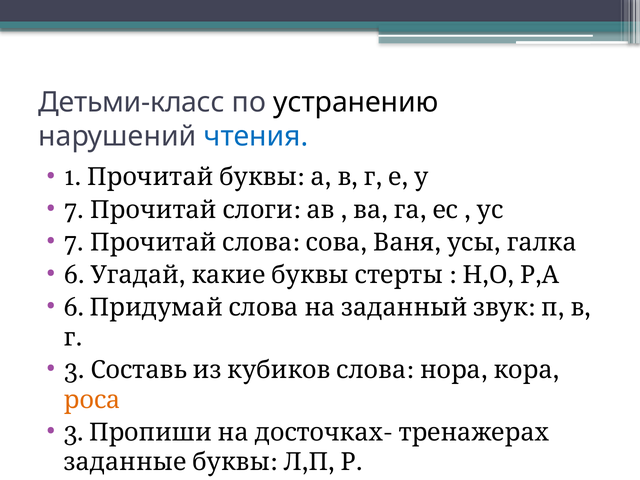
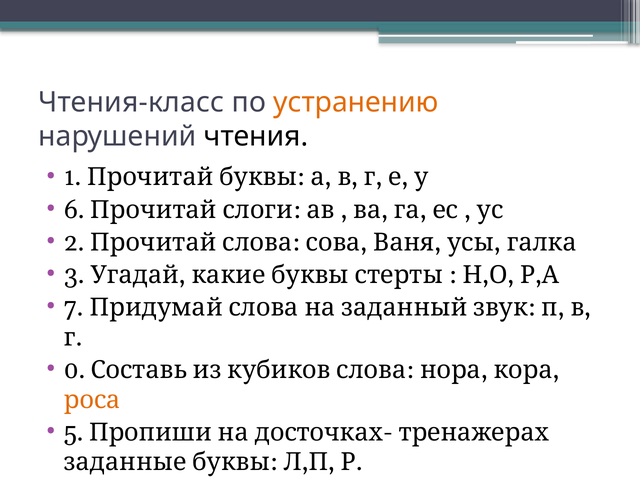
Детьми-класс: Детьми-класс -> Чтения-класс (131, 102)
устранению colour: black -> orange (356, 102)
чтения colour: blue -> black (256, 136)
7: 7 -> 6 (74, 210)
7: 7 -> 2 (74, 242)
6: 6 -> 3 (74, 275)
6: 6 -> 7 (74, 307)
3: 3 -> 0 (74, 370)
3: 3 -> 5 (74, 432)
